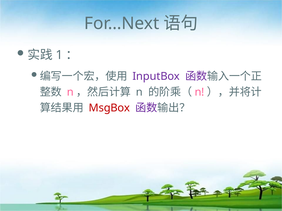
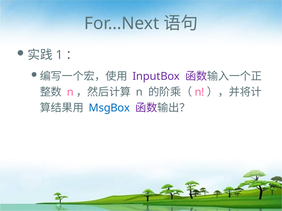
MsgBox colour: red -> blue (109, 108)
